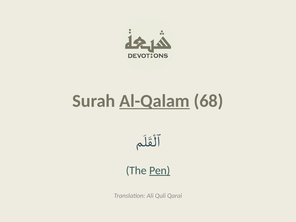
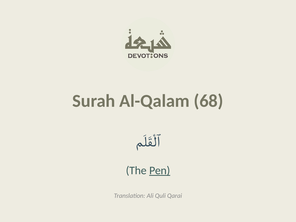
Al-Qalam underline: present -> none (155, 101)
